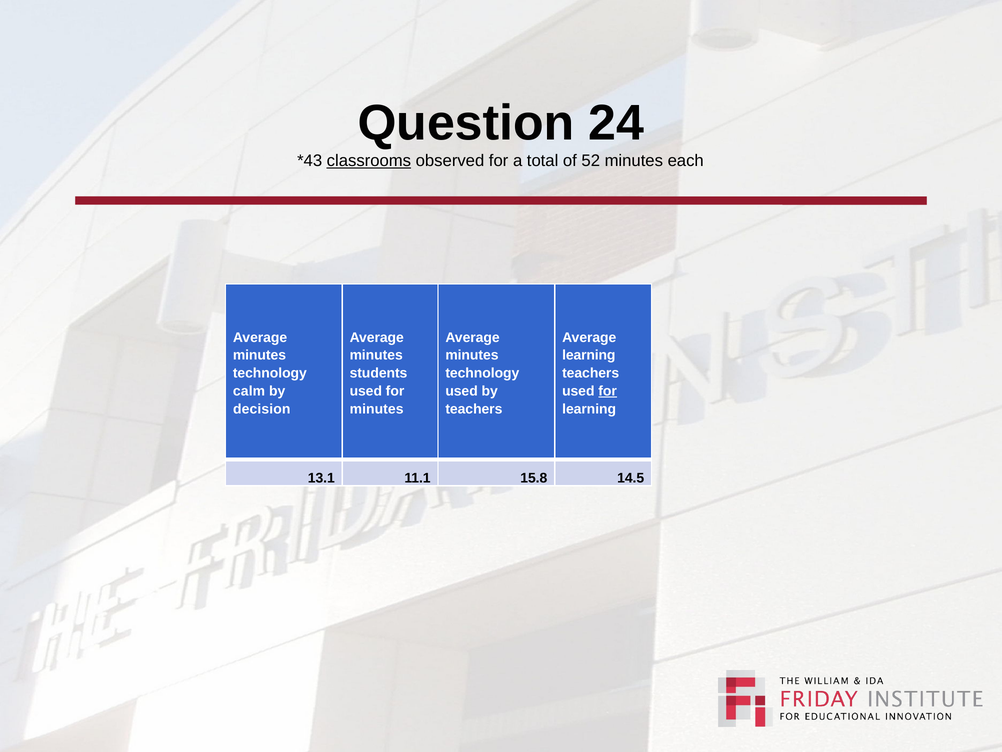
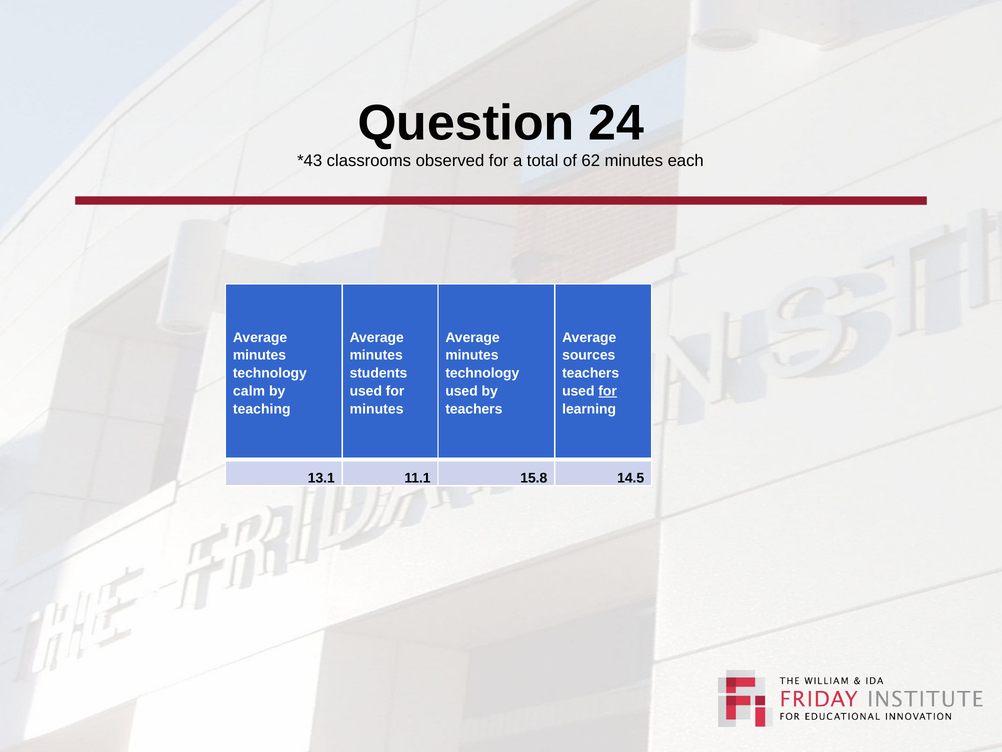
classrooms underline: present -> none (369, 161)
52: 52 -> 62 (591, 161)
learning: learning -> sources (589, 355)
decision: decision -> teaching (262, 409)
